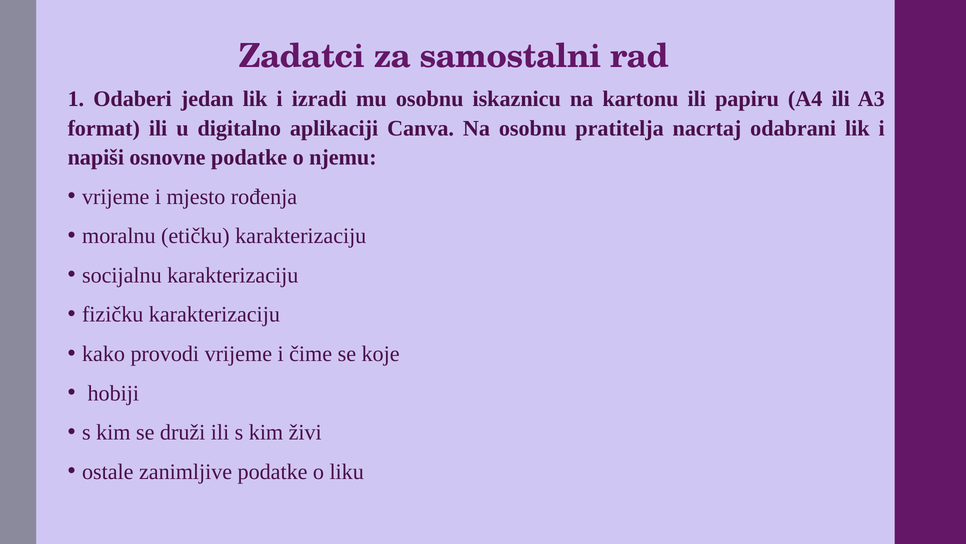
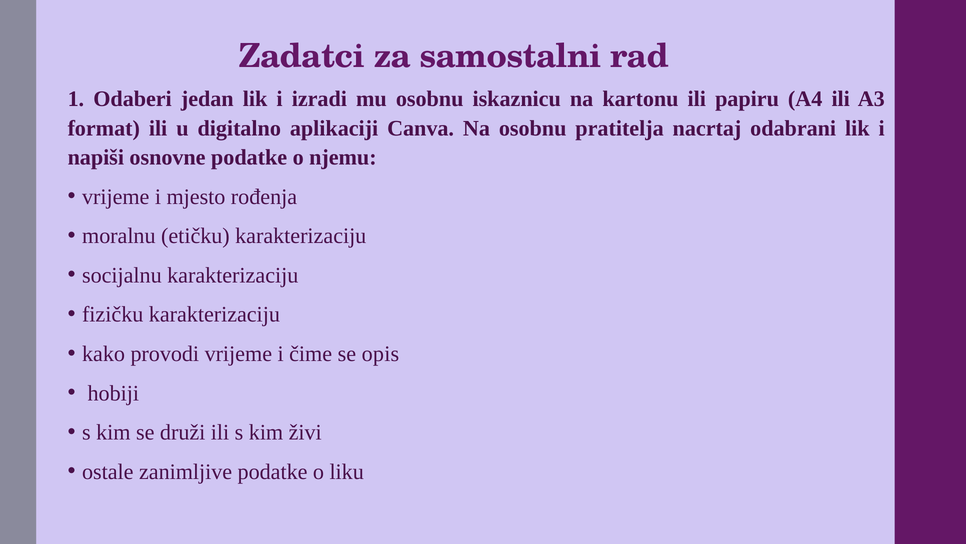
koje: koje -> opis (380, 353)
